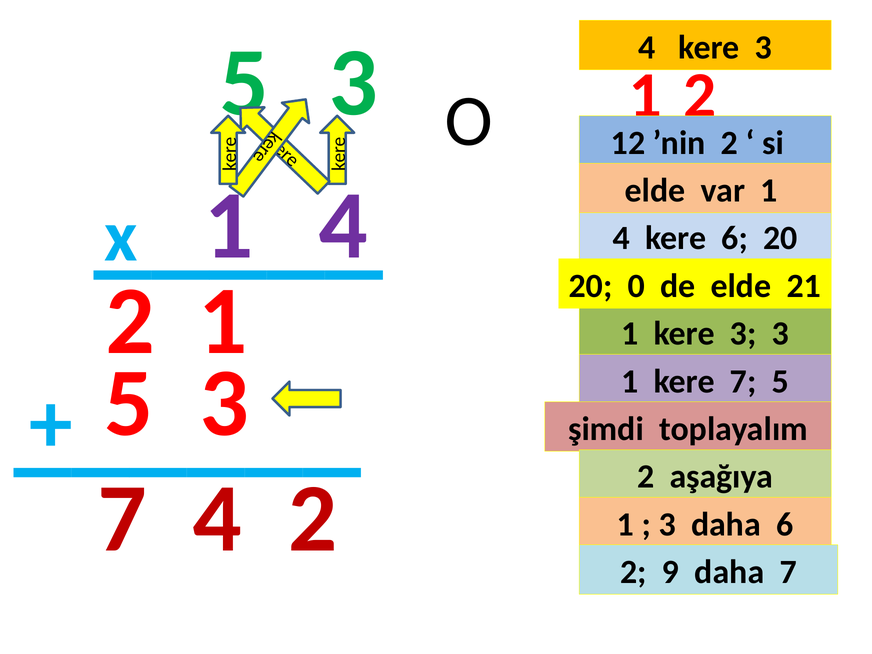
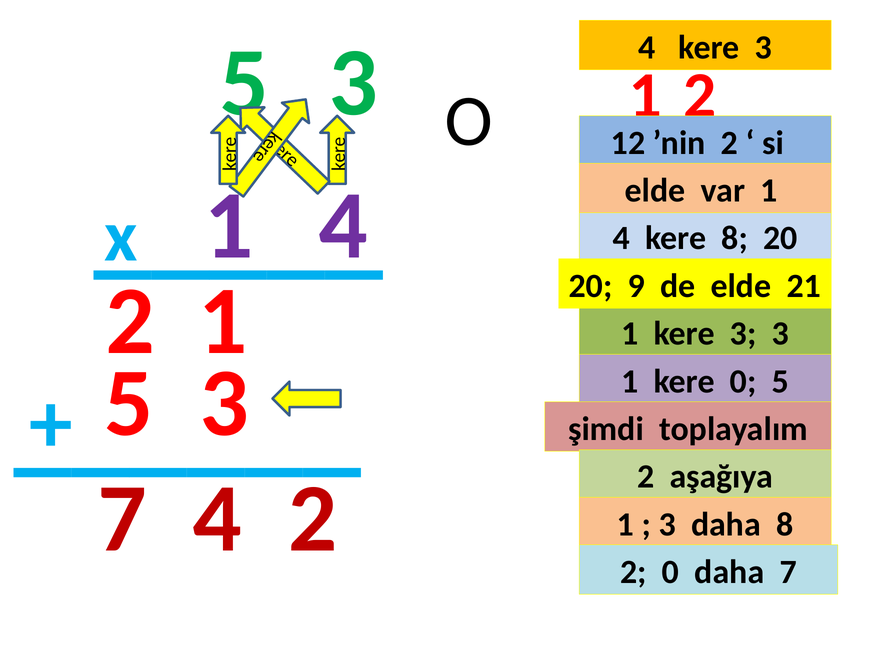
kere 6: 6 -> 8 (735, 238)
0: 0 -> 9 (636, 286)
kere 7: 7 -> 0 (743, 381)
daha 6: 6 -> 8 (785, 524)
2 9: 9 -> 0 (671, 572)
